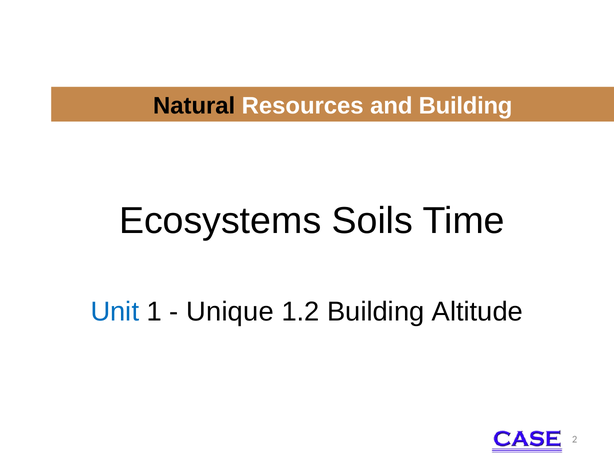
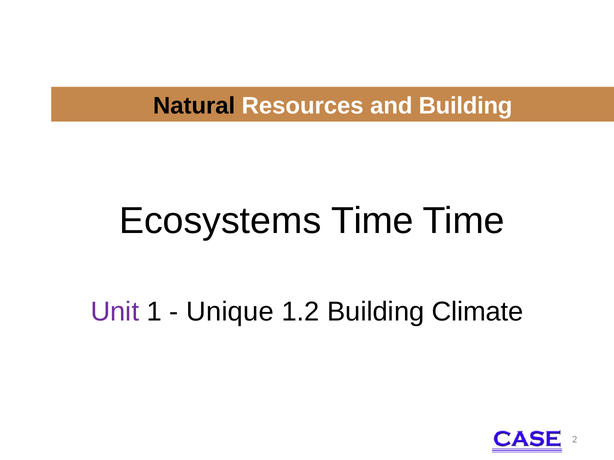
Ecosystems Soils: Soils -> Time (373, 221)
Unit colour: blue -> purple (115, 312)
Altitude: Altitude -> Climate (478, 312)
